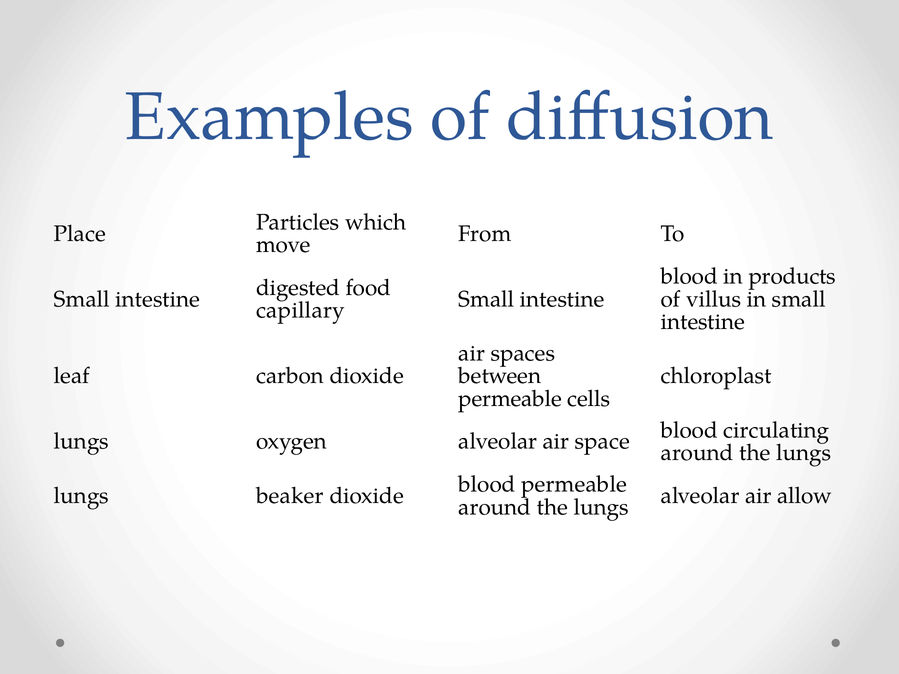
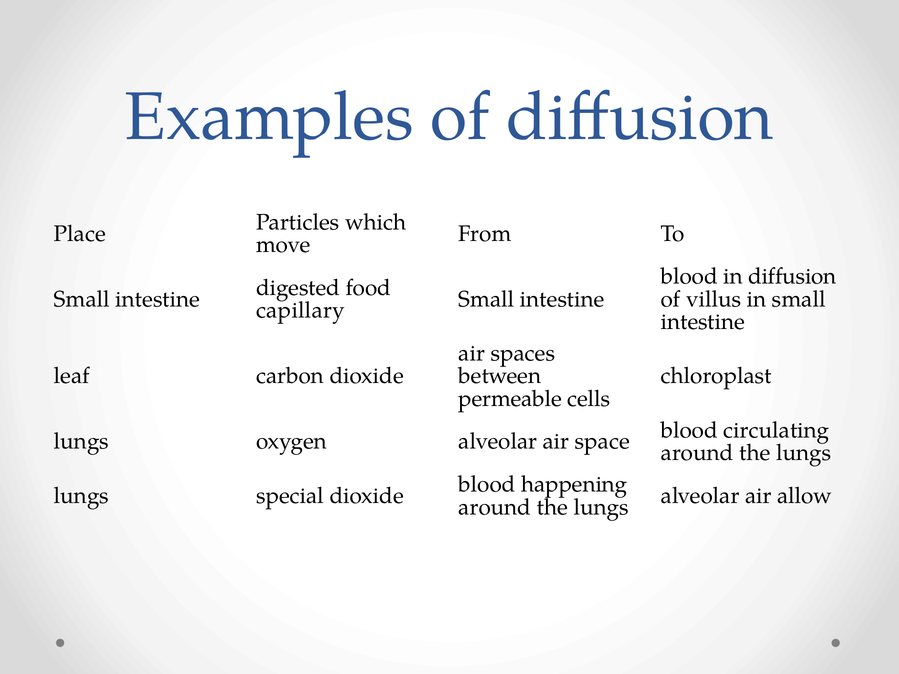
in products: products -> diffusion (792, 277)
blood permeable: permeable -> happening (574, 485)
beaker: beaker -> special (290, 496)
